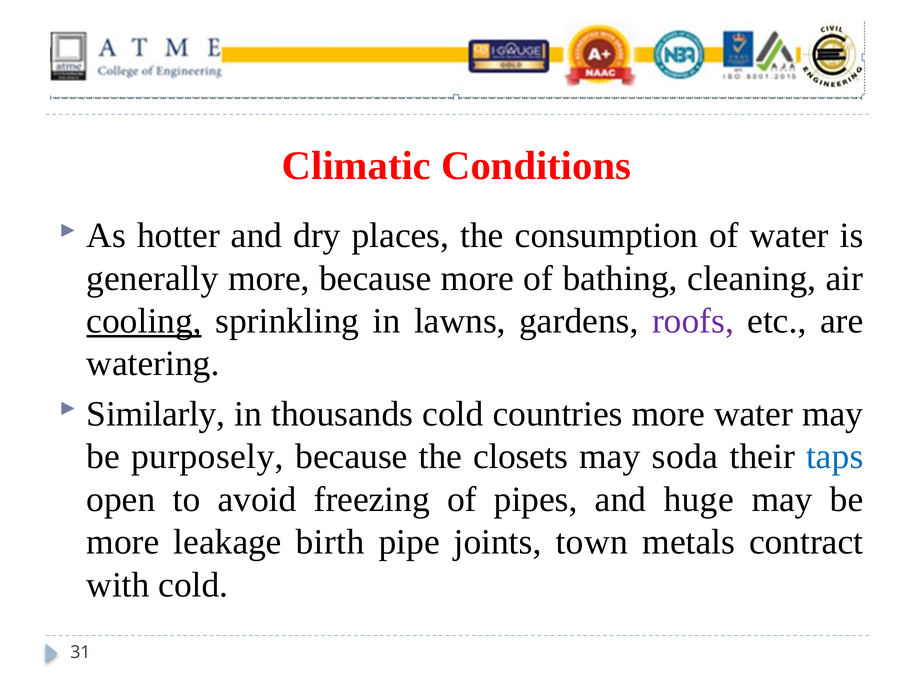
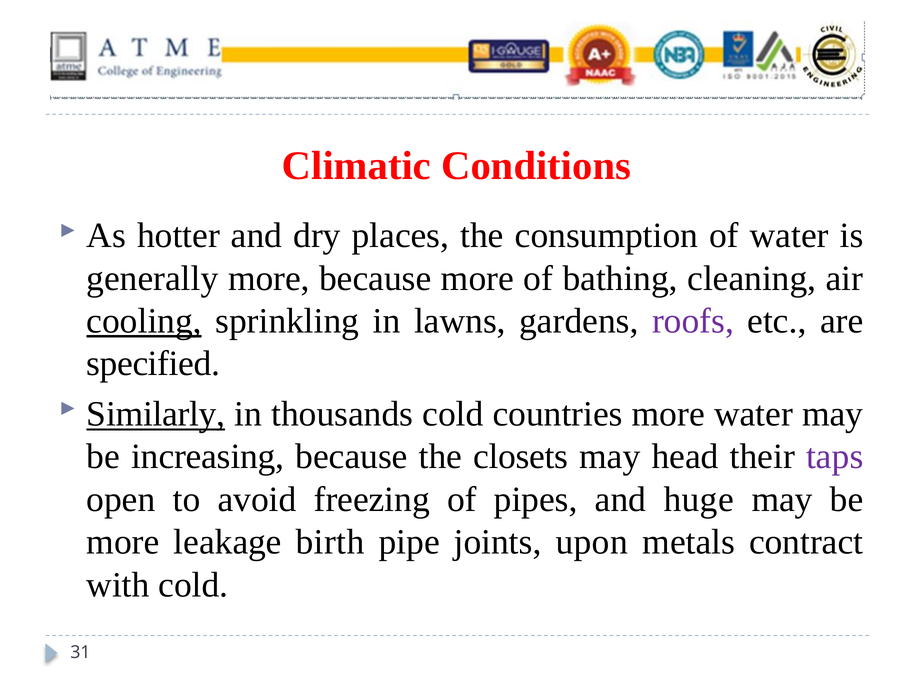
watering: watering -> specified (153, 364)
Similarly underline: none -> present (156, 414)
purposely: purposely -> increasing (208, 457)
soda: soda -> head (685, 457)
taps colour: blue -> purple (835, 457)
town: town -> upon (592, 542)
